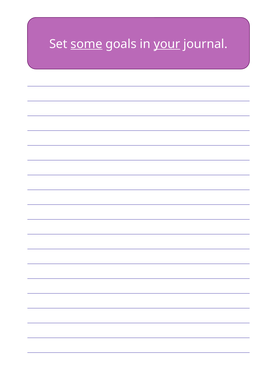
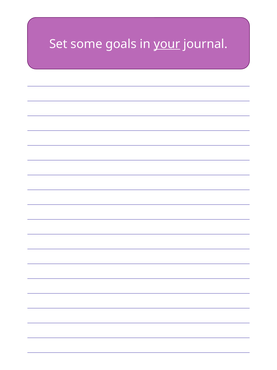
some underline: present -> none (86, 44)
